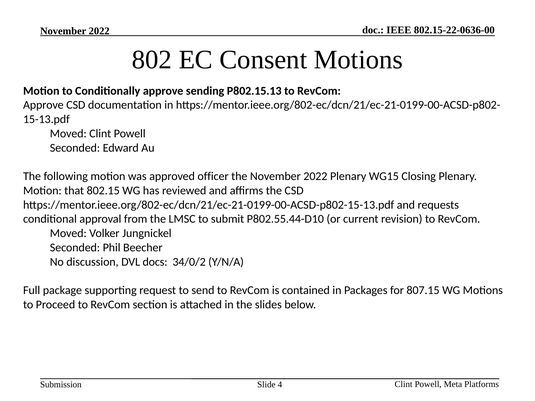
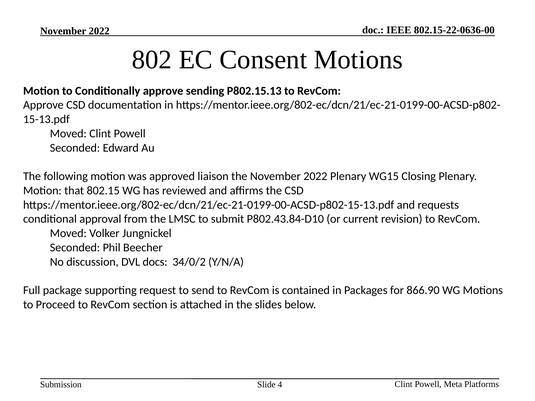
officer: officer -> liaison (213, 176)
P802.55.44-D10: P802.55.44-D10 -> P802.43.84-D10 (285, 219)
807.15: 807.15 -> 866.90 (423, 290)
